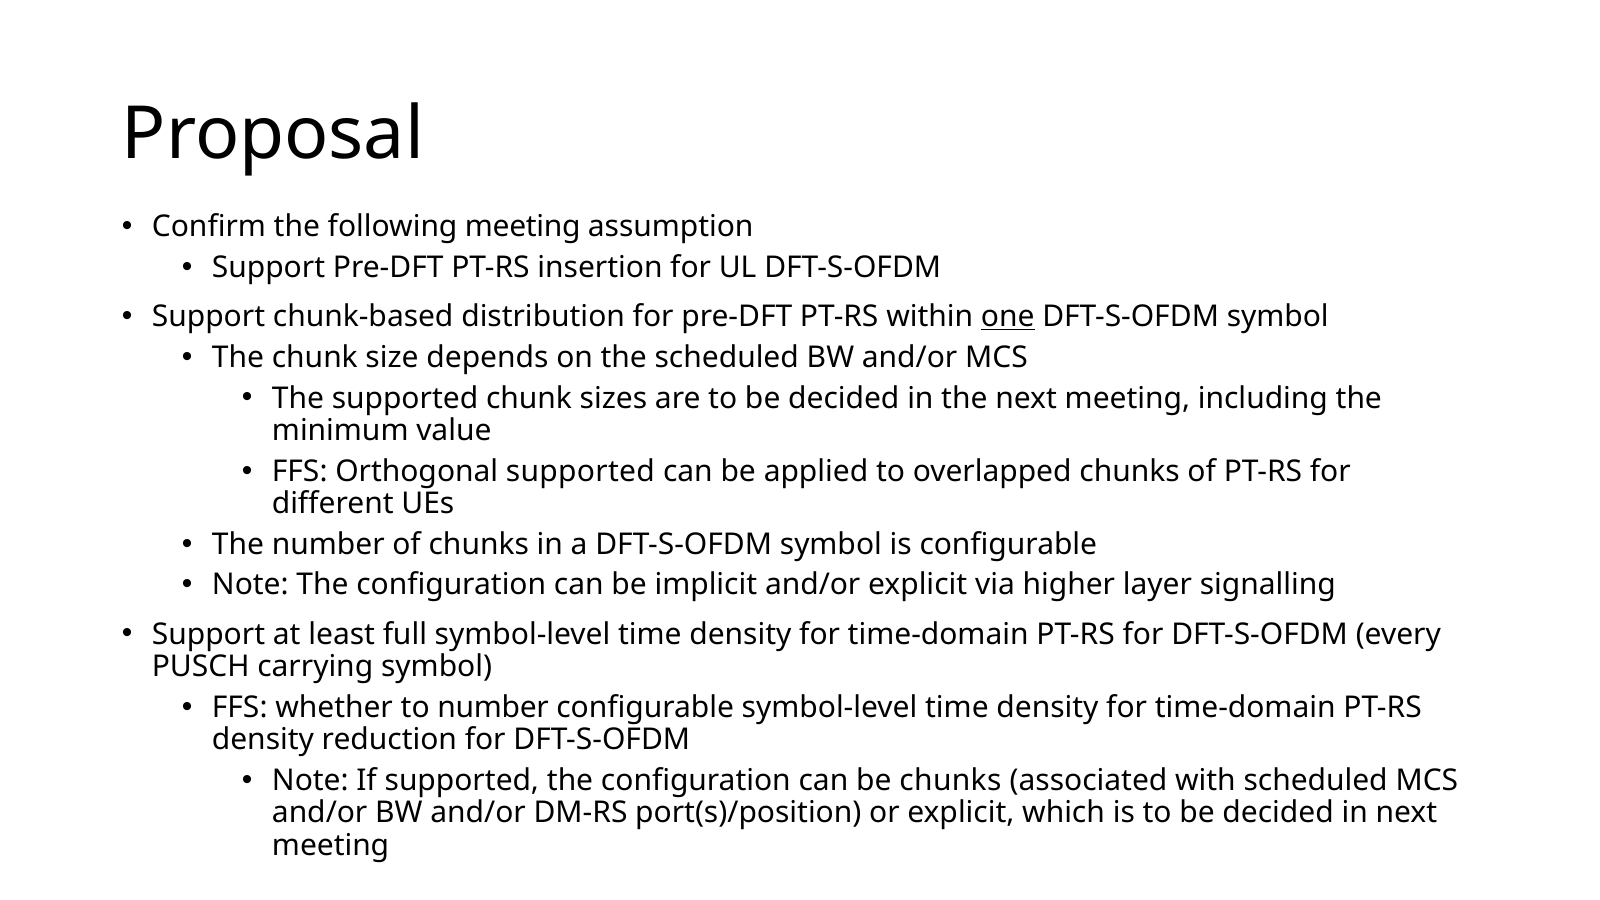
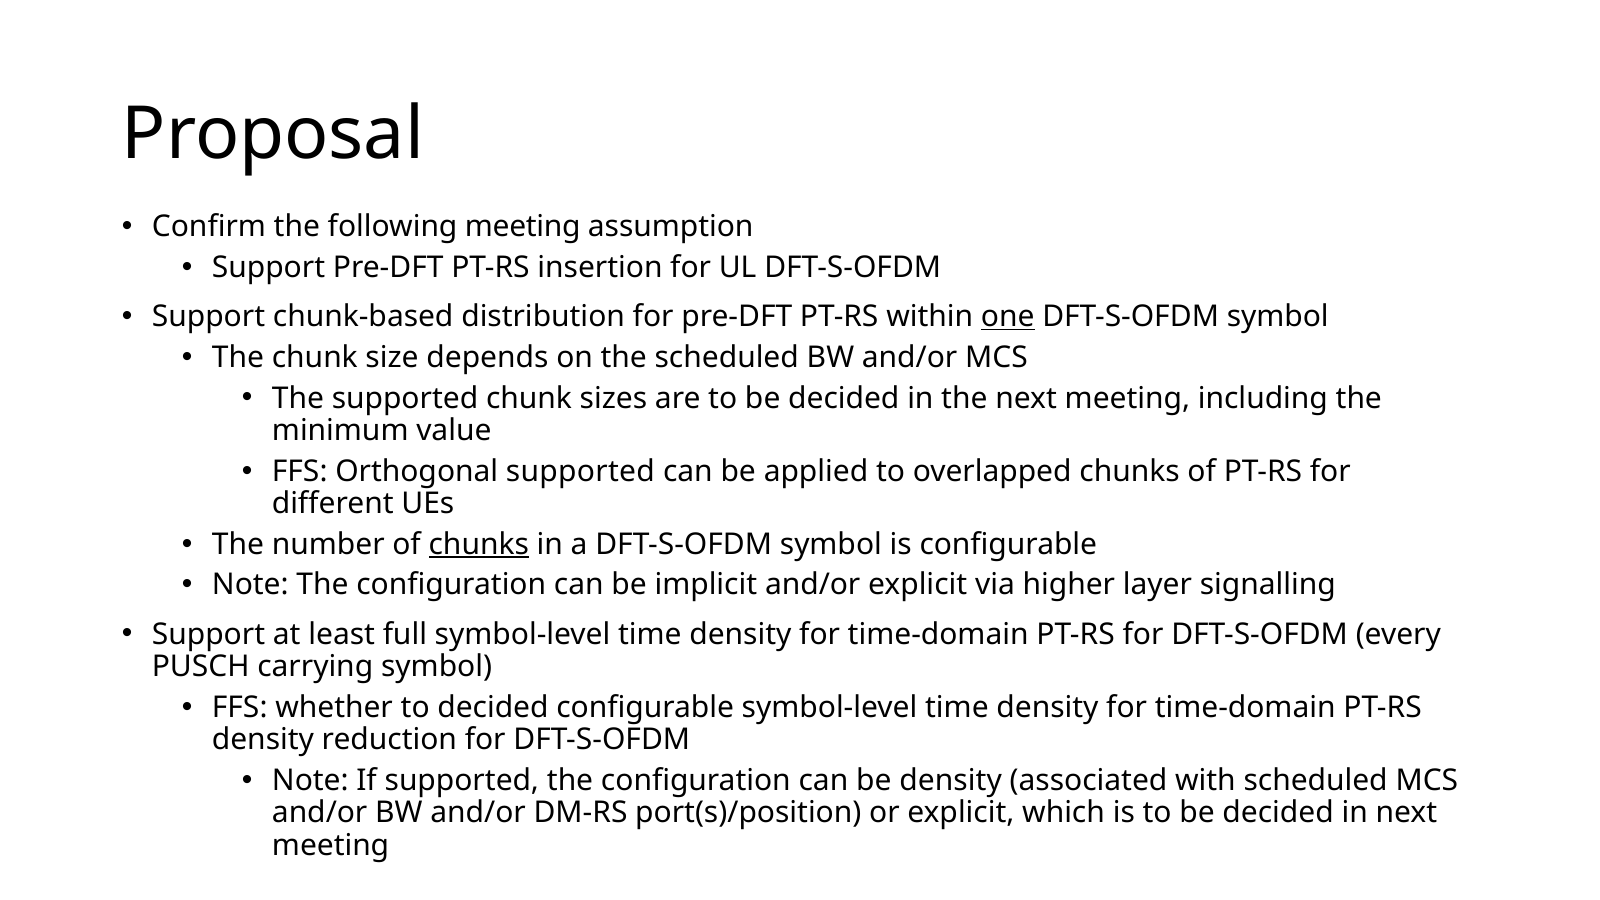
chunks underline: none -> present (479, 544)
to number: number -> decided (493, 707)
be chunks: chunks -> density (951, 780)
